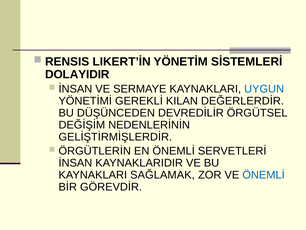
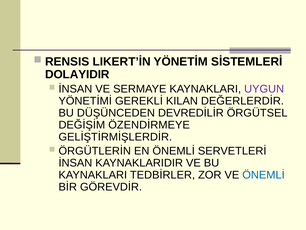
UYGUN colour: blue -> purple (264, 89)
NEDENLERİNİN: NEDENLERİNİN -> ÖZENDİRMEYE (149, 125)
SAĞLAMAK: SAĞLAMAK -> TEDBİRLER (163, 175)
